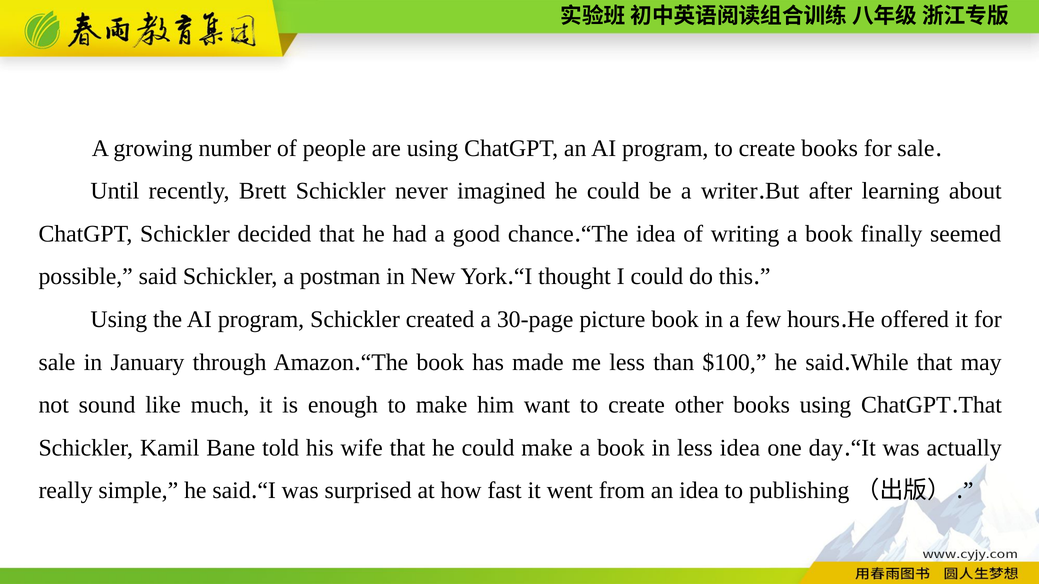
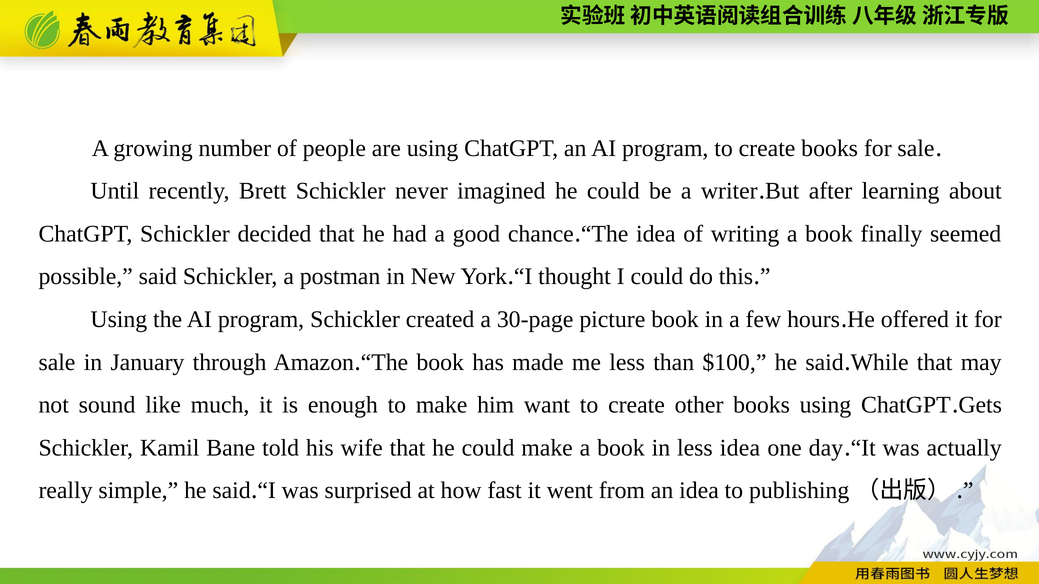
That: That -> Gets (980, 405)
